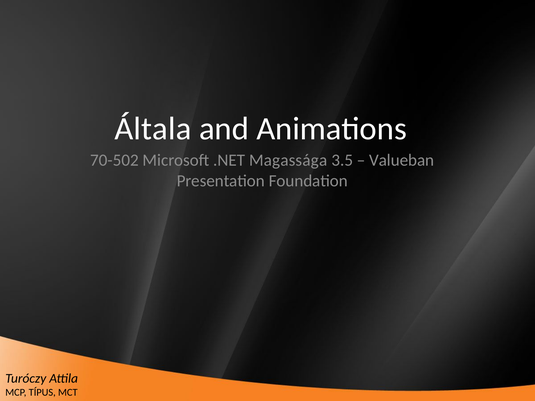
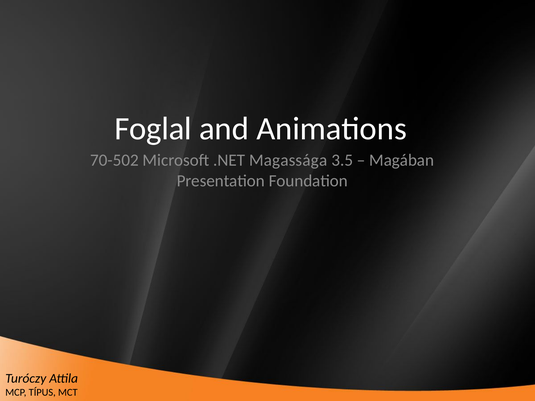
Általa: Általa -> Foglal (153, 129)
Valueban: Valueban -> Magában (402, 160)
